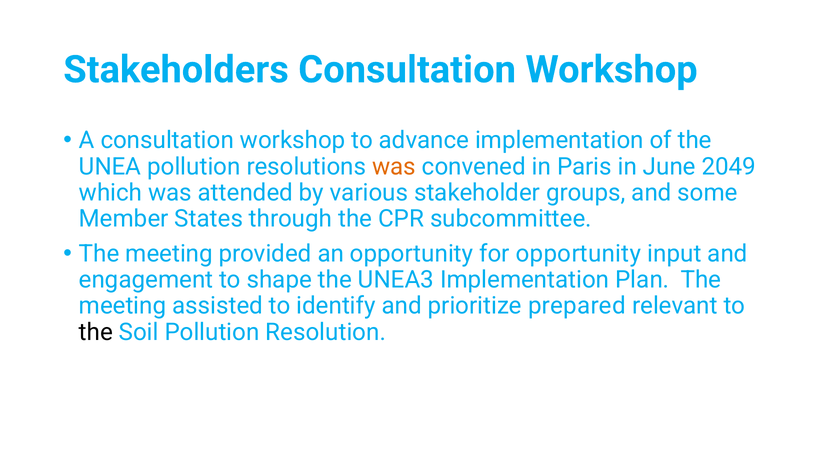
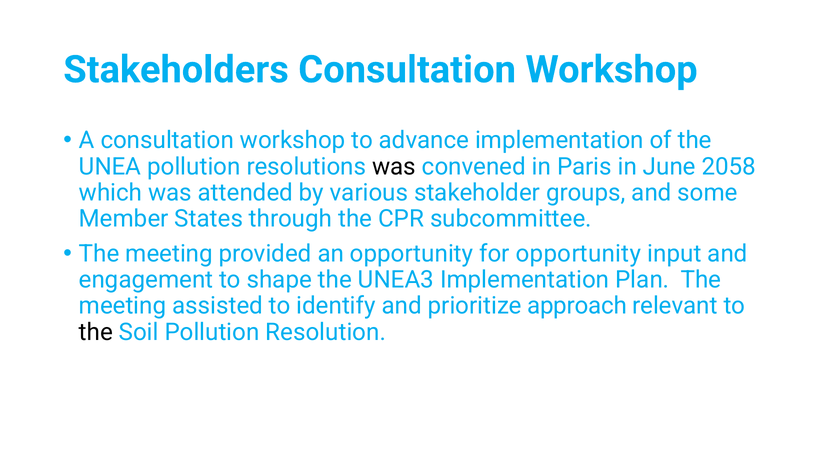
was colour: orange -> black (394, 166)
2049: 2049 -> 2058 (729, 166)
prepared: prepared -> approach (577, 306)
